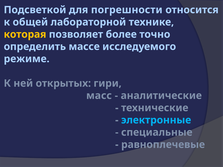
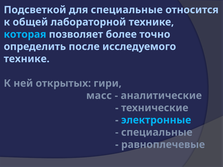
для погрешности: погрешности -> специальные (127, 10)
которая colour: yellow -> light blue (25, 34)
массе: массе -> после (84, 47)
режиме: режиме -> технике (27, 59)
